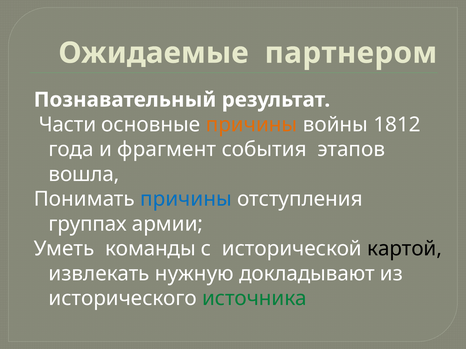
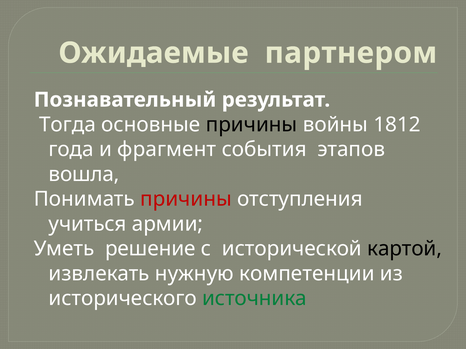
Части: Части -> Тогда (68, 125)
причины colour: orange -> black (252, 125)
причины colour: blue -> red (186, 199)
группах: группах -> учиться (88, 224)
команды: команды -> решение (150, 249)
докладывают: докладывают -> компетенции (307, 274)
